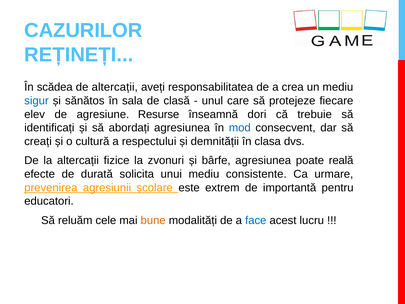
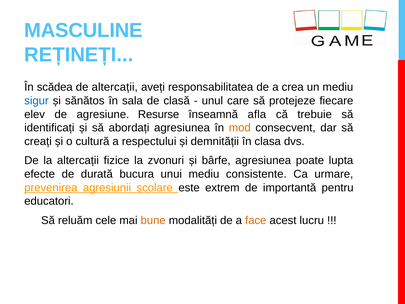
CAZURILOR: CAZURILOR -> MASCULINE (83, 30)
dori: dori -> afla (257, 114)
mod colour: blue -> orange (240, 128)
reală: reală -> lupta (341, 160)
solicita: solicita -> bucura (137, 174)
face colour: blue -> orange (256, 220)
